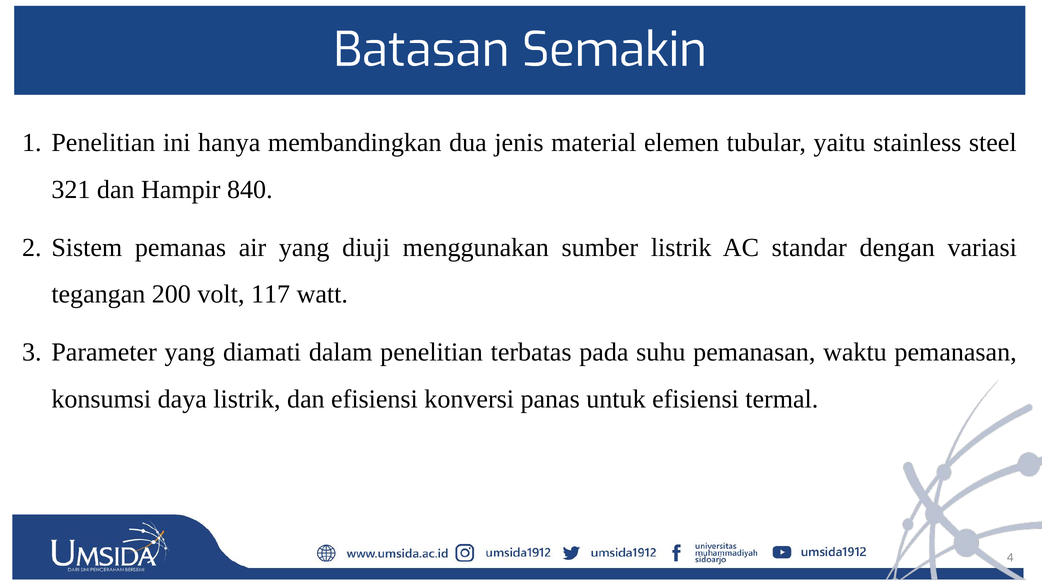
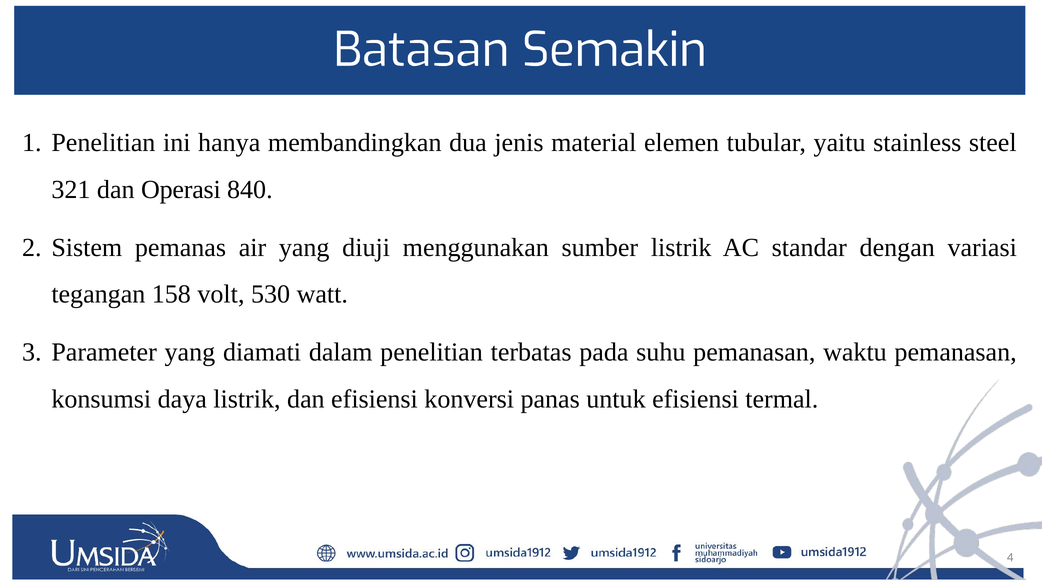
Hampir: Hampir -> Operasi (181, 190)
200: 200 -> 158 (171, 294)
117: 117 -> 530 (271, 294)
